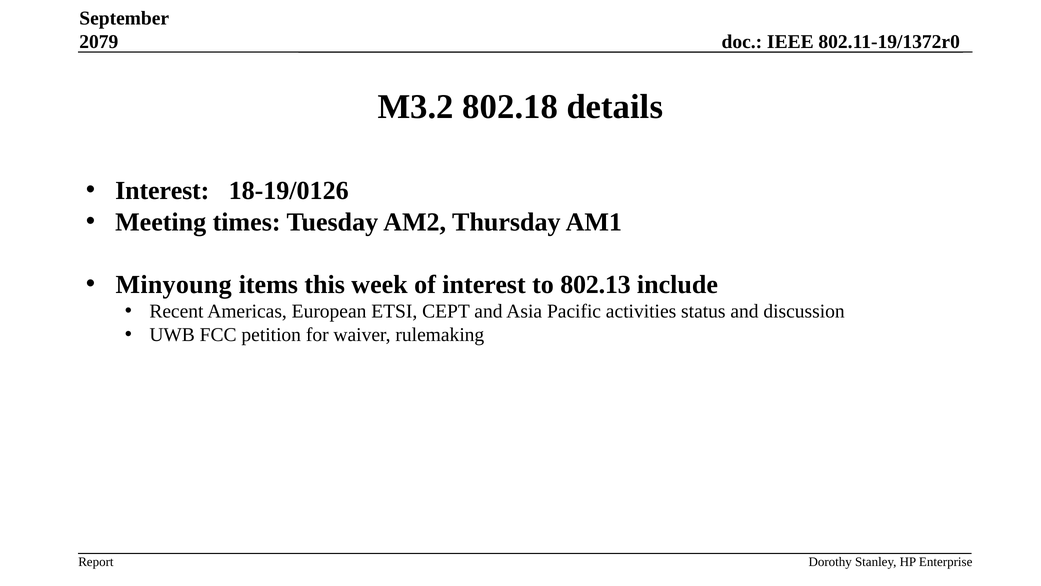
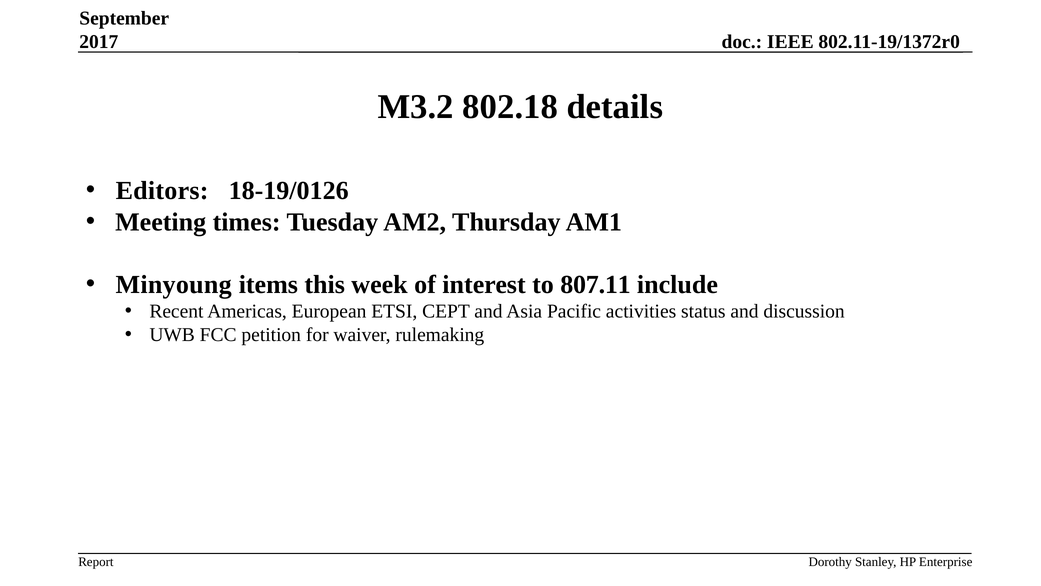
2079: 2079 -> 2017 (99, 42)
Interest: Interest -> Editors (162, 191)
802.13: 802.13 -> 807.11 (596, 284)
